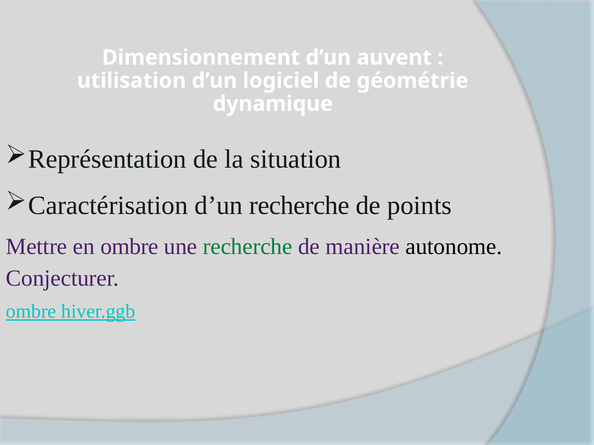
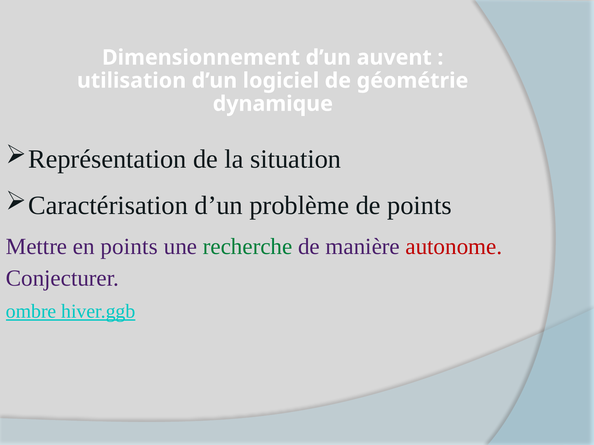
d’un recherche: recherche -> problème (299, 206)
en ombre: ombre -> points (129, 247)
autonome colour: black -> red (454, 247)
